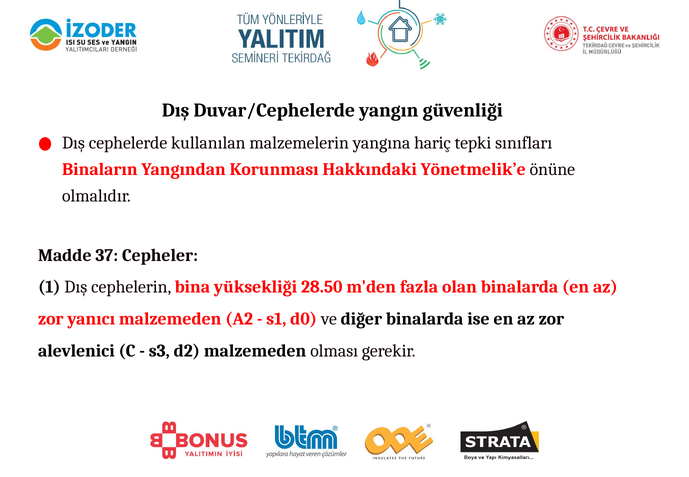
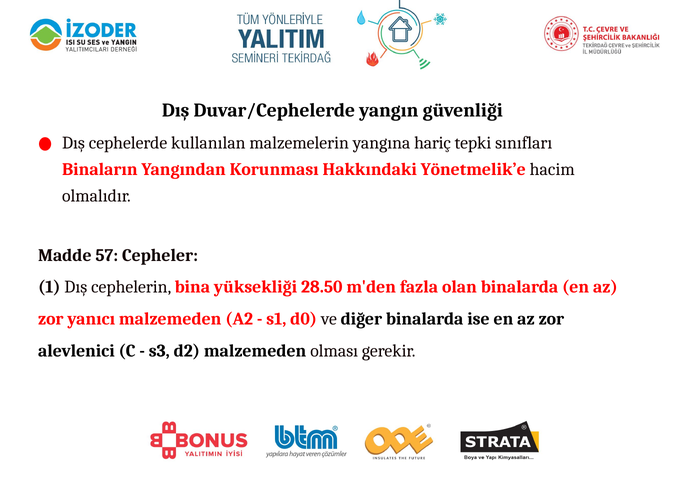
önüne: önüne -> hacim (552, 169)
37: 37 -> 57 (107, 255)
